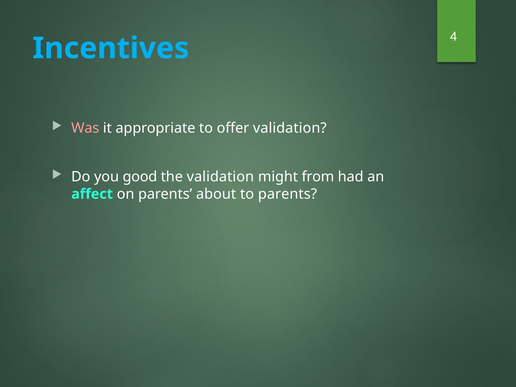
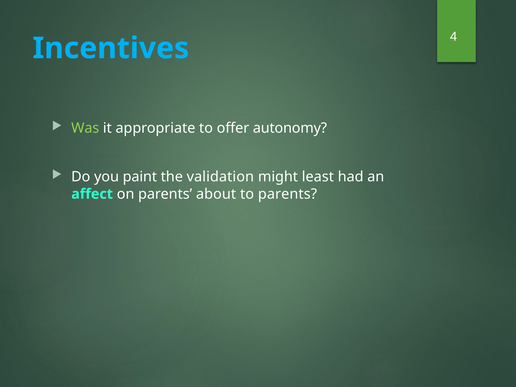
Was colour: pink -> light green (85, 128)
offer validation: validation -> autonomy (290, 128)
good: good -> paint (140, 177)
from: from -> least (318, 177)
